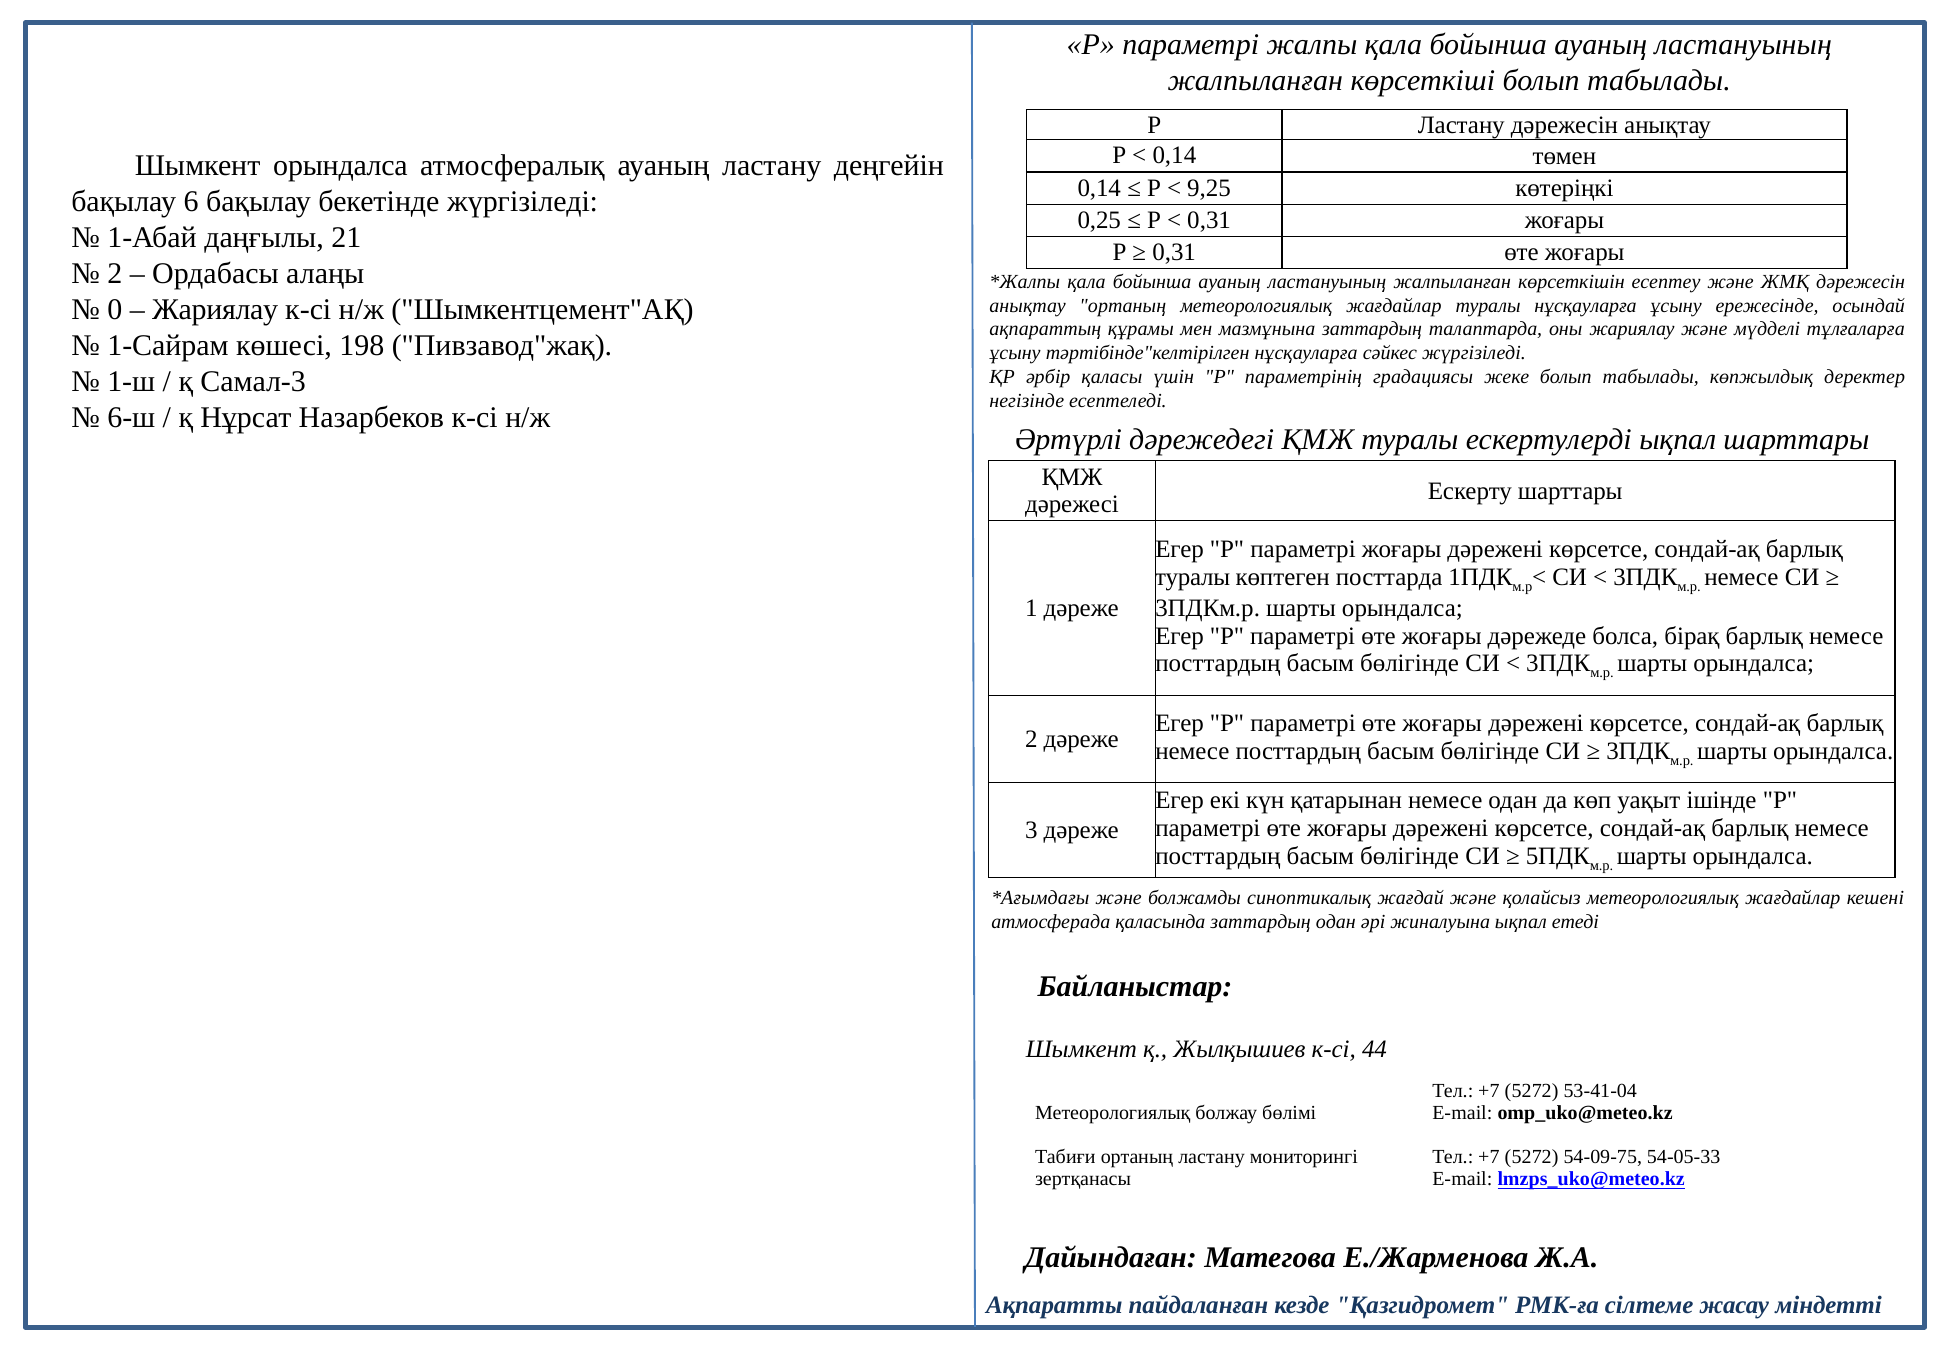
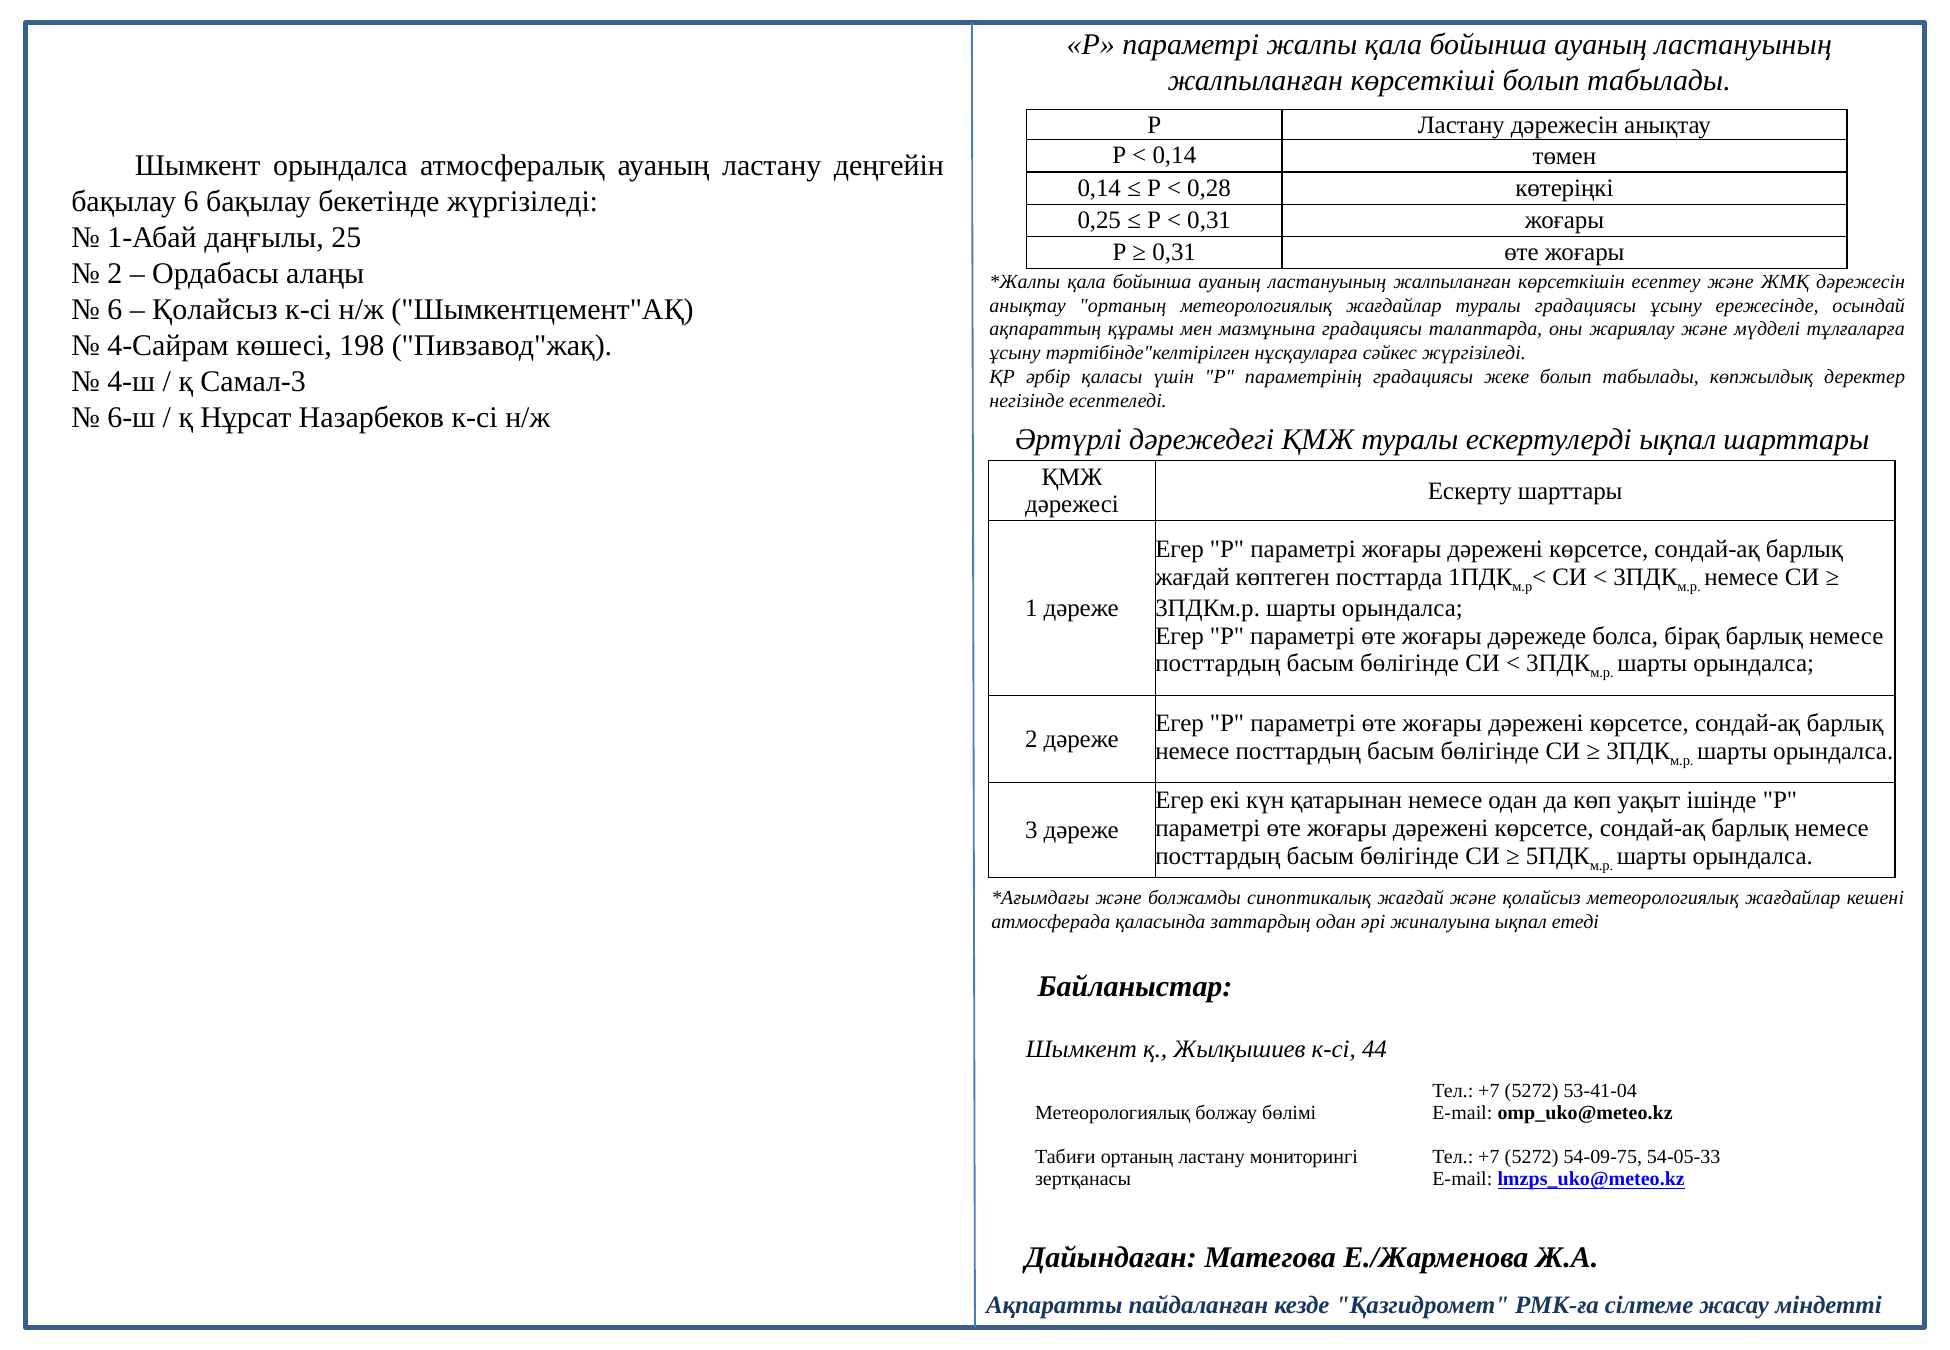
9,25: 9,25 -> 0,28 (1209, 188)
21: 21 -> 25 (346, 237)
0: 0 -> 6 (115, 309)
Жариялау: Жариялау -> Қолайсыз (215, 309)
туралы нұсқауларға: нұсқауларға -> градациясы (1585, 305)
мазмұнына заттардың: заттардың -> градациясы (1372, 329)
1-Сайрам: 1-Сайрам -> 4-Сайрам (168, 345)
1-ш: 1-ш -> 4-ш (131, 381)
туралы: туралы -> жағдай (1193, 577)
